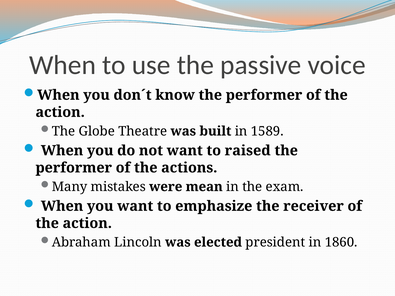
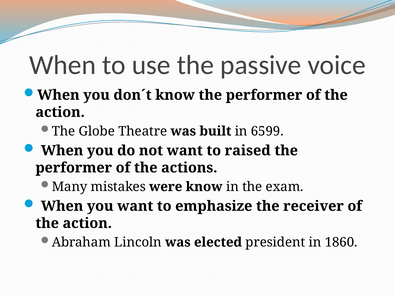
1589: 1589 -> 6599 (267, 131)
were mean: mean -> know (204, 187)
